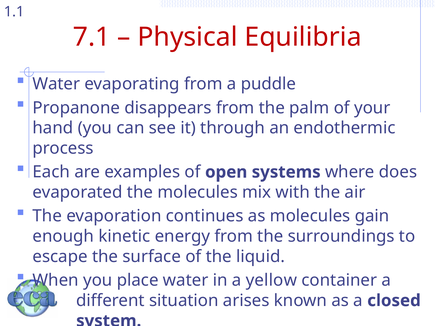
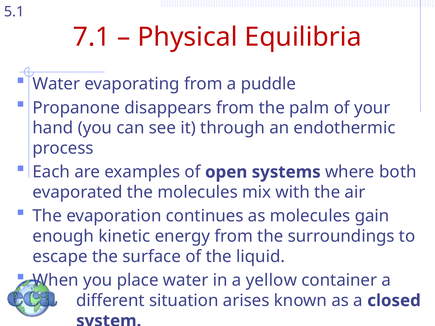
1.1: 1.1 -> 5.1 (14, 12)
does: does -> both (398, 172)
